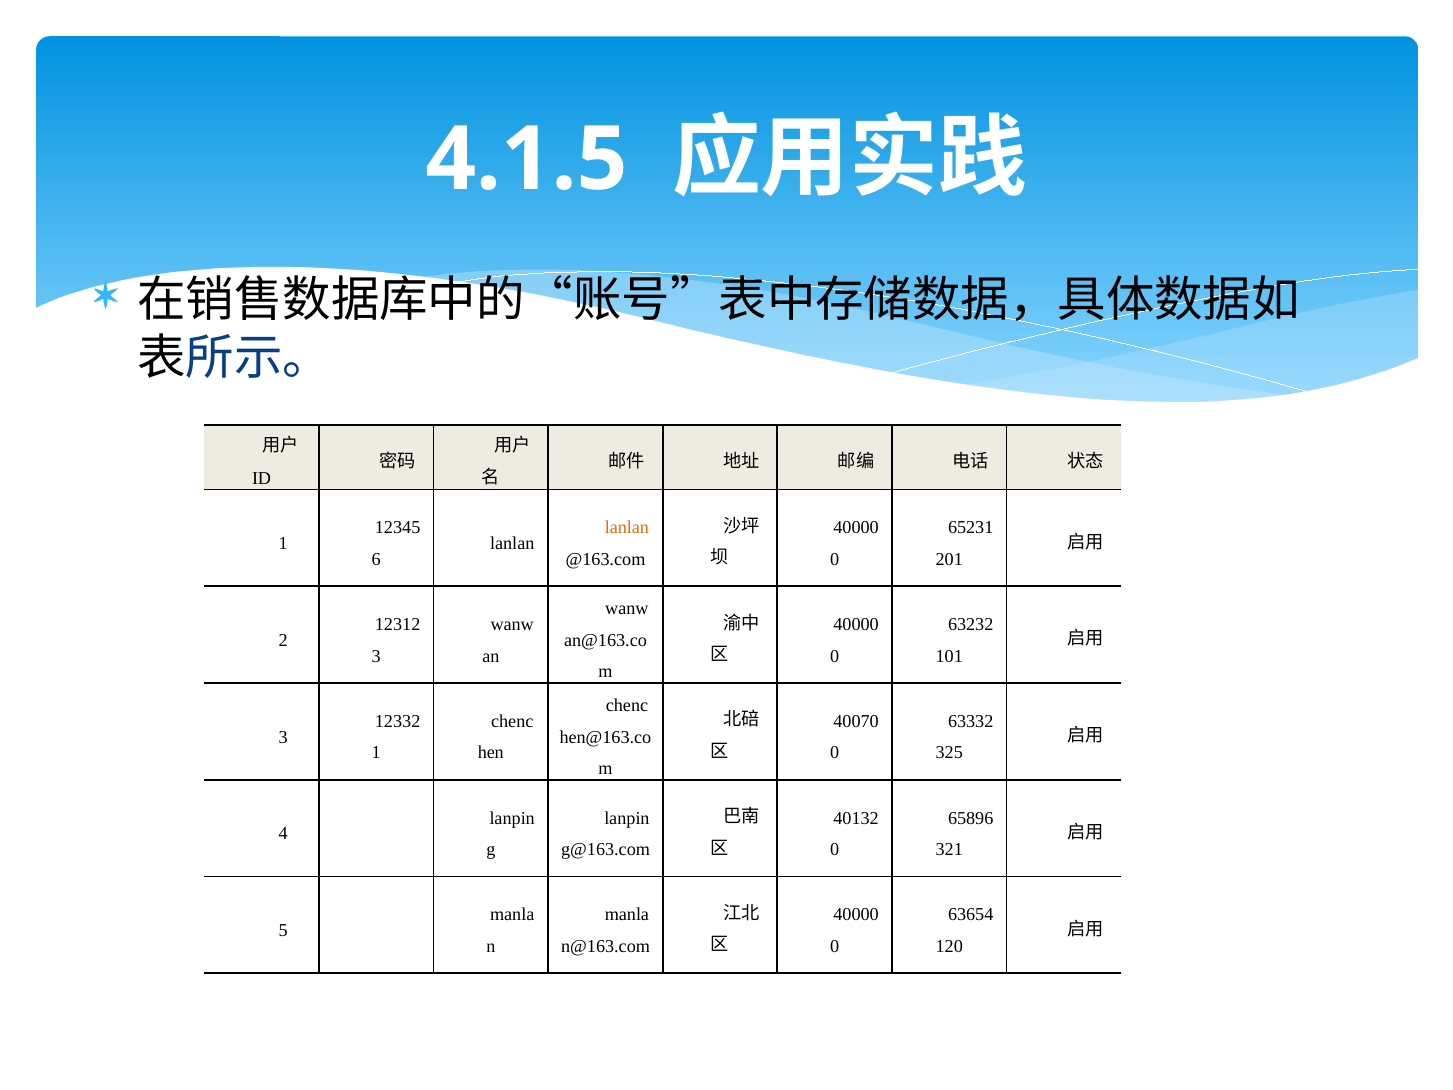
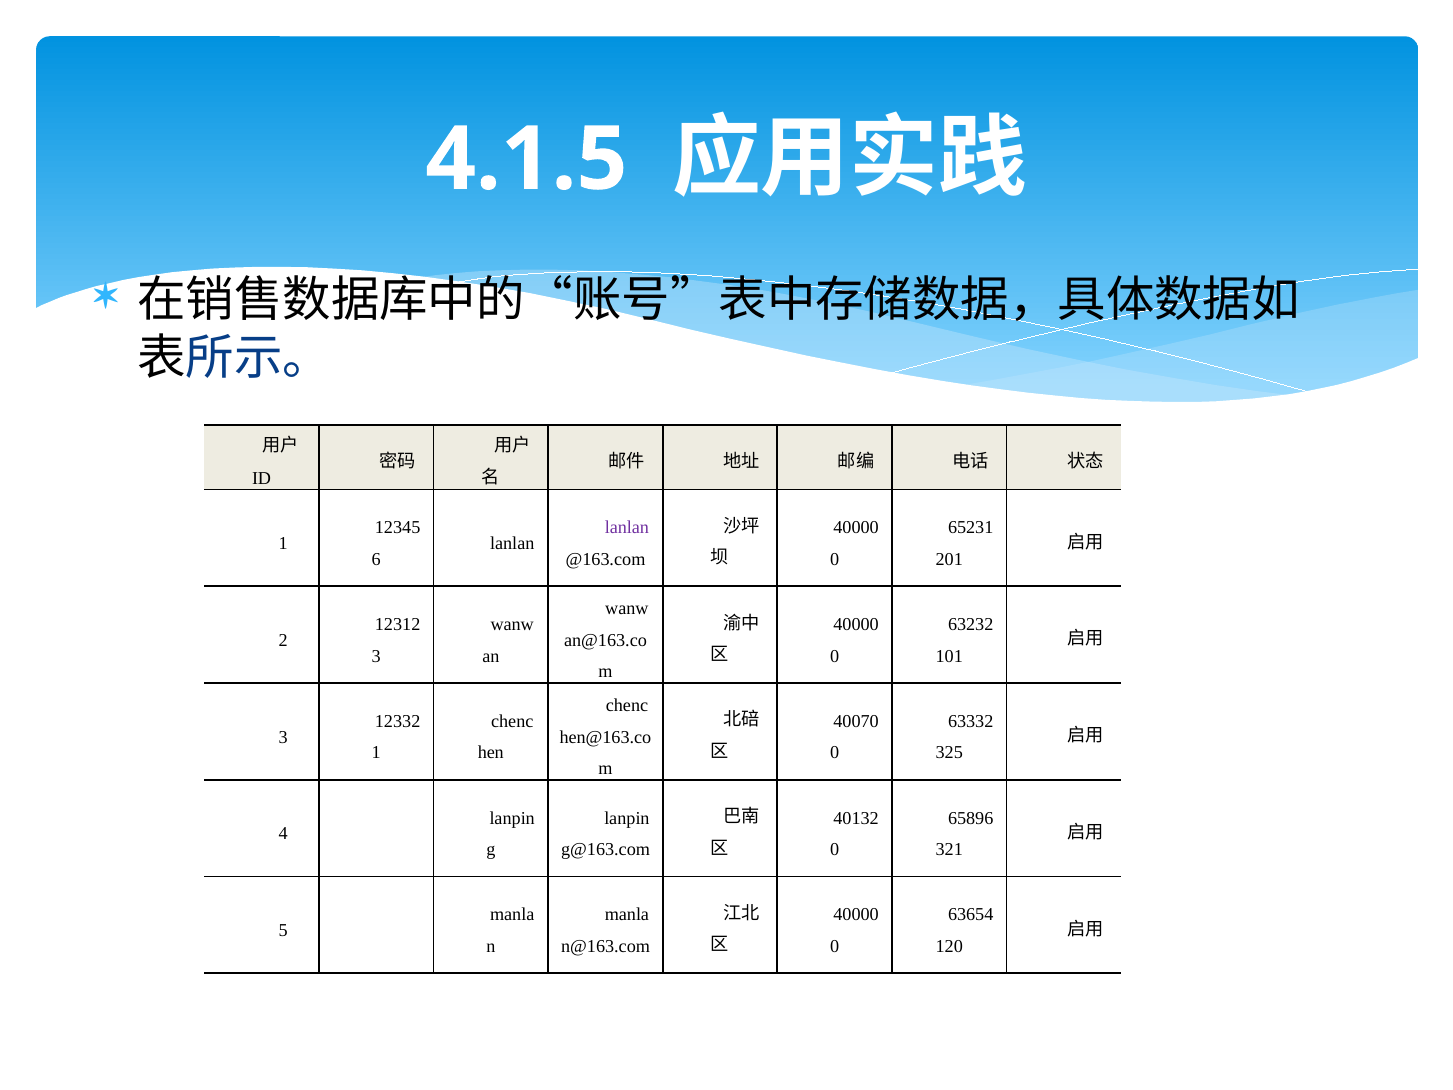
lanlan colour: orange -> purple (627, 528)
